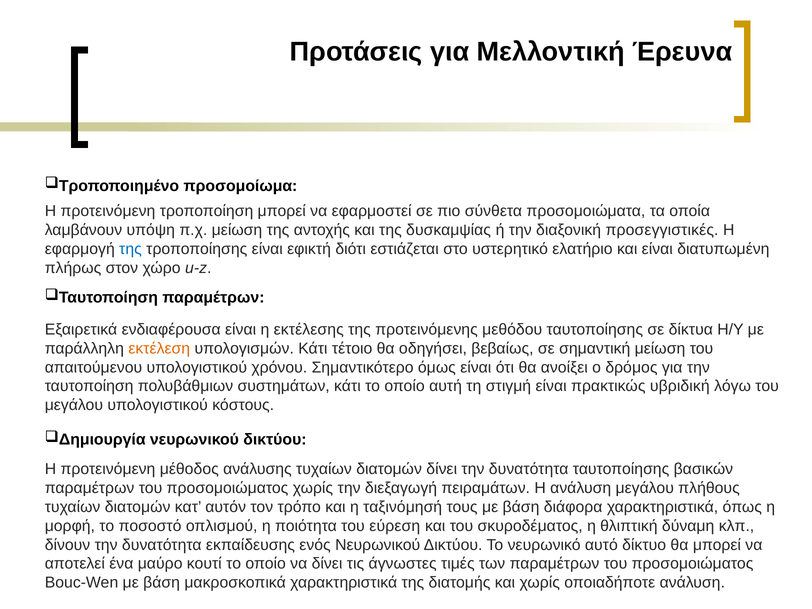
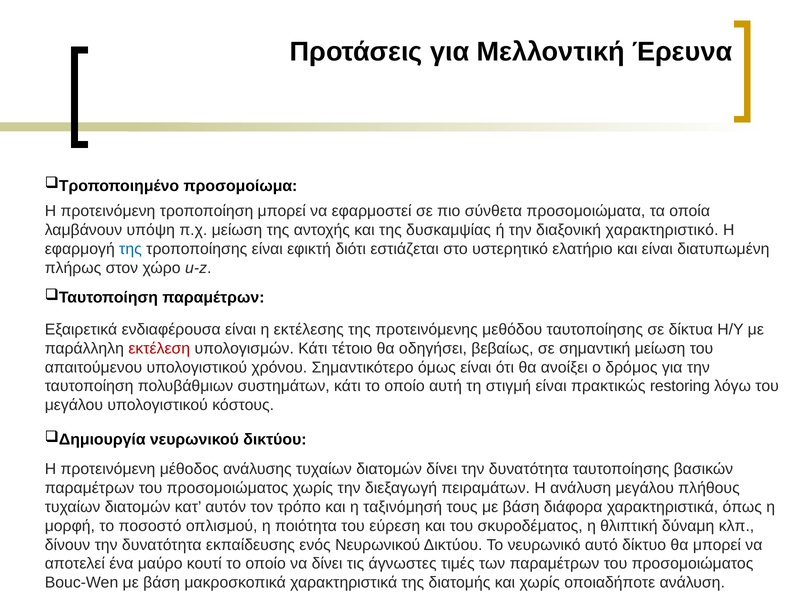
προσεγγιστικές: προσεγγιστικές -> χαρακτηριστικό (662, 230)
εκτέλεση colour: orange -> red (159, 348)
υβριδική: υβριδική -> restoring (680, 386)
